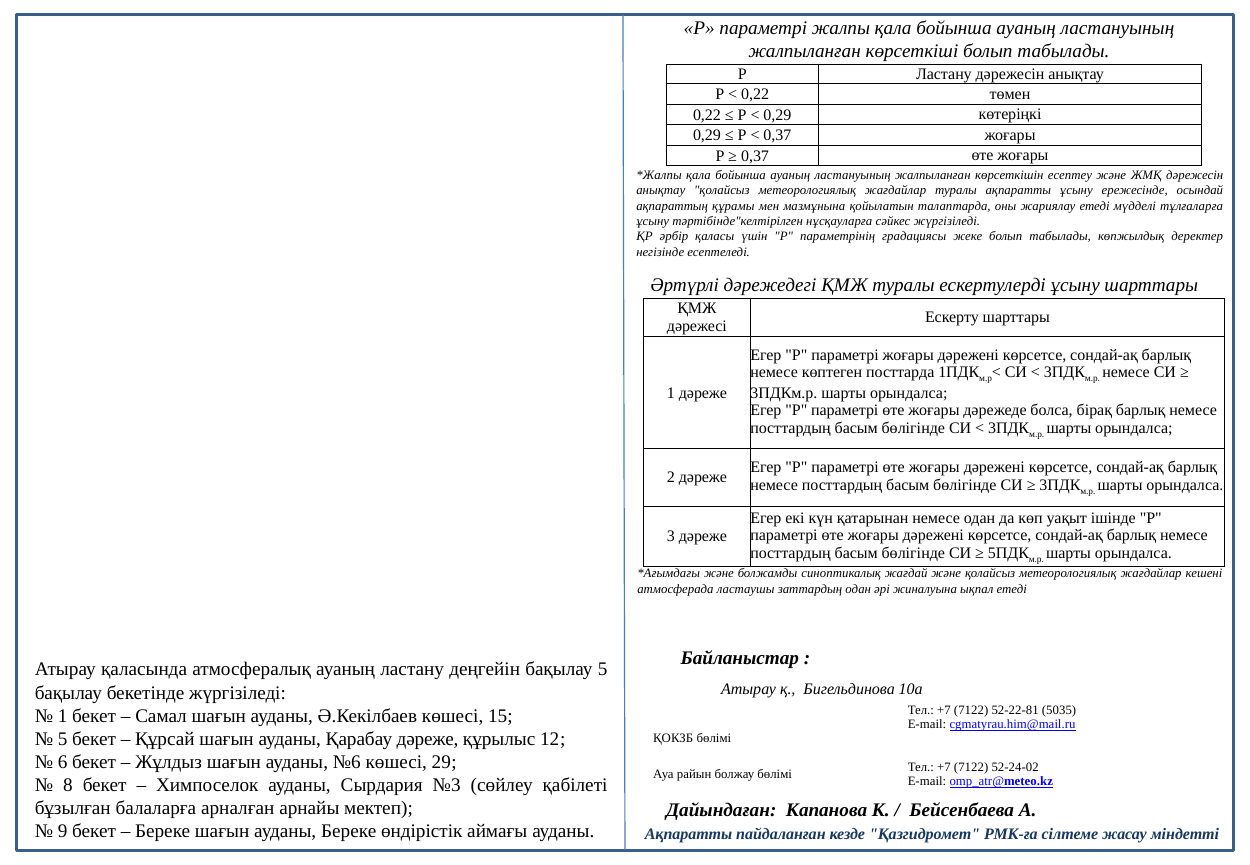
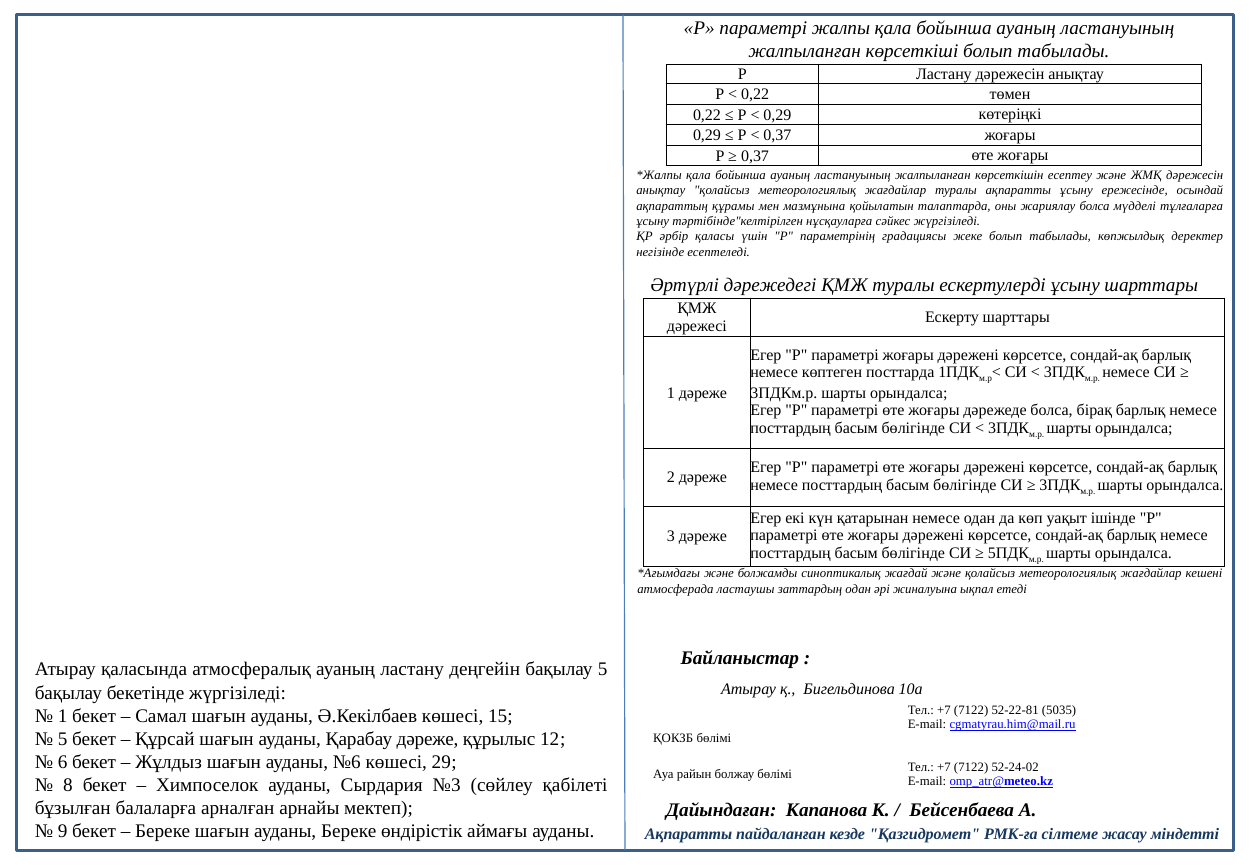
жариялау етеді: етеді -> болса (1095, 206)
